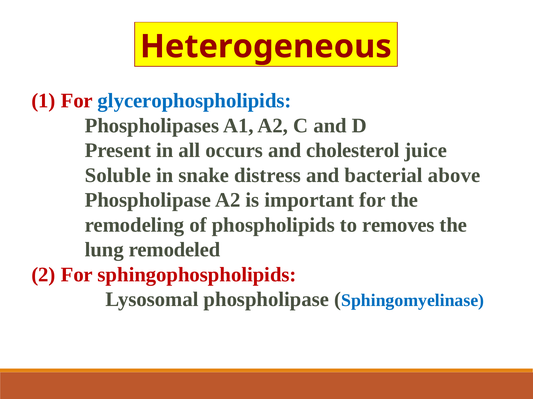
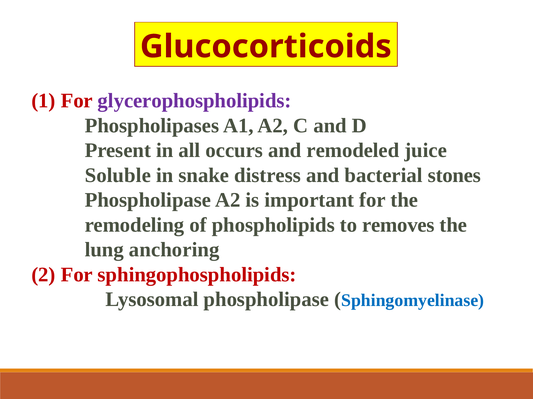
Heterogeneous: Heterogeneous -> Glucocorticoids (266, 47)
glycerophospholipids colour: blue -> purple (195, 101)
cholesterol: cholesterol -> remodeled (353, 151)
above: above -> stones (454, 176)
remodeled: remodeled -> anchoring (174, 250)
